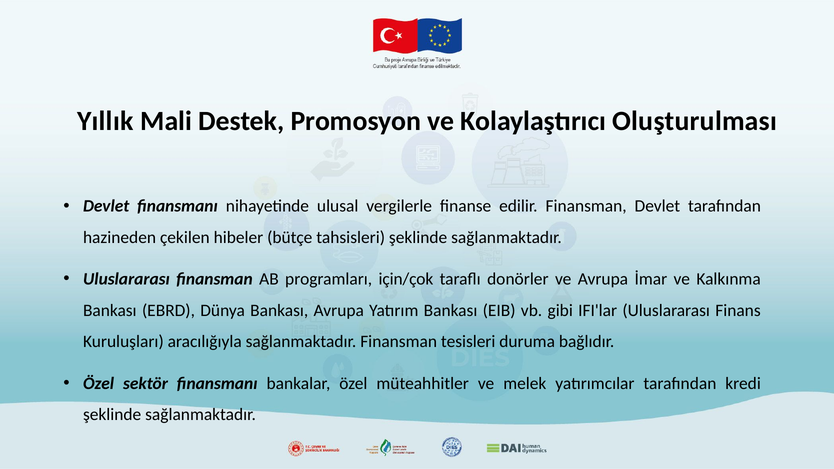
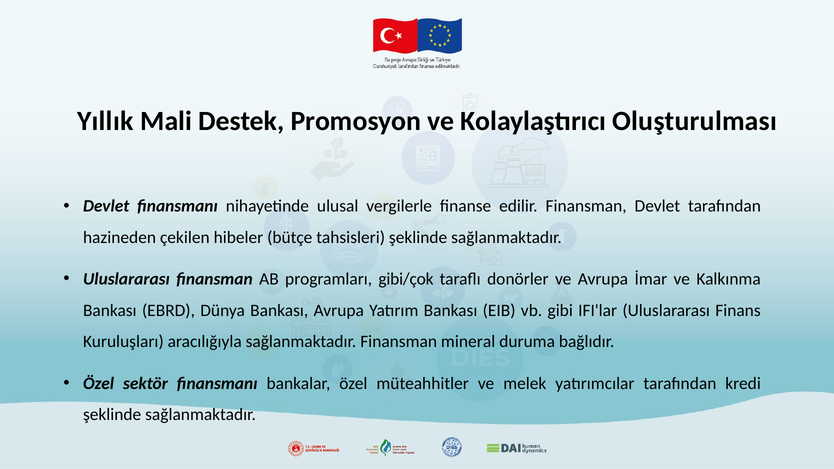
için/çok: için/çok -> gibi/çok (406, 279)
tesisleri: tesisleri -> mineral (468, 342)
